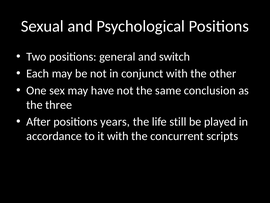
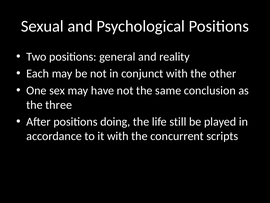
switch: switch -> reality (174, 57)
years: years -> doing (115, 121)
